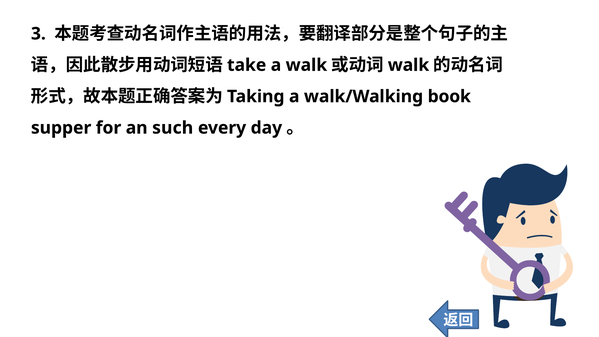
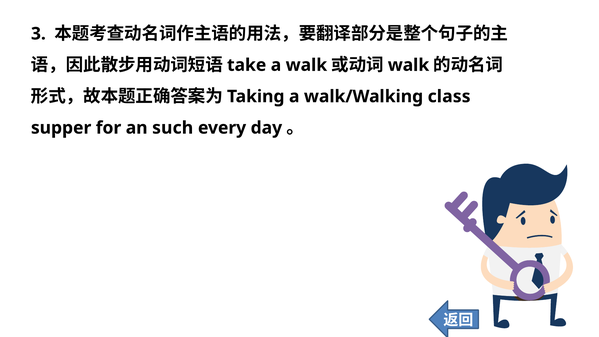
book: book -> class (449, 96)
